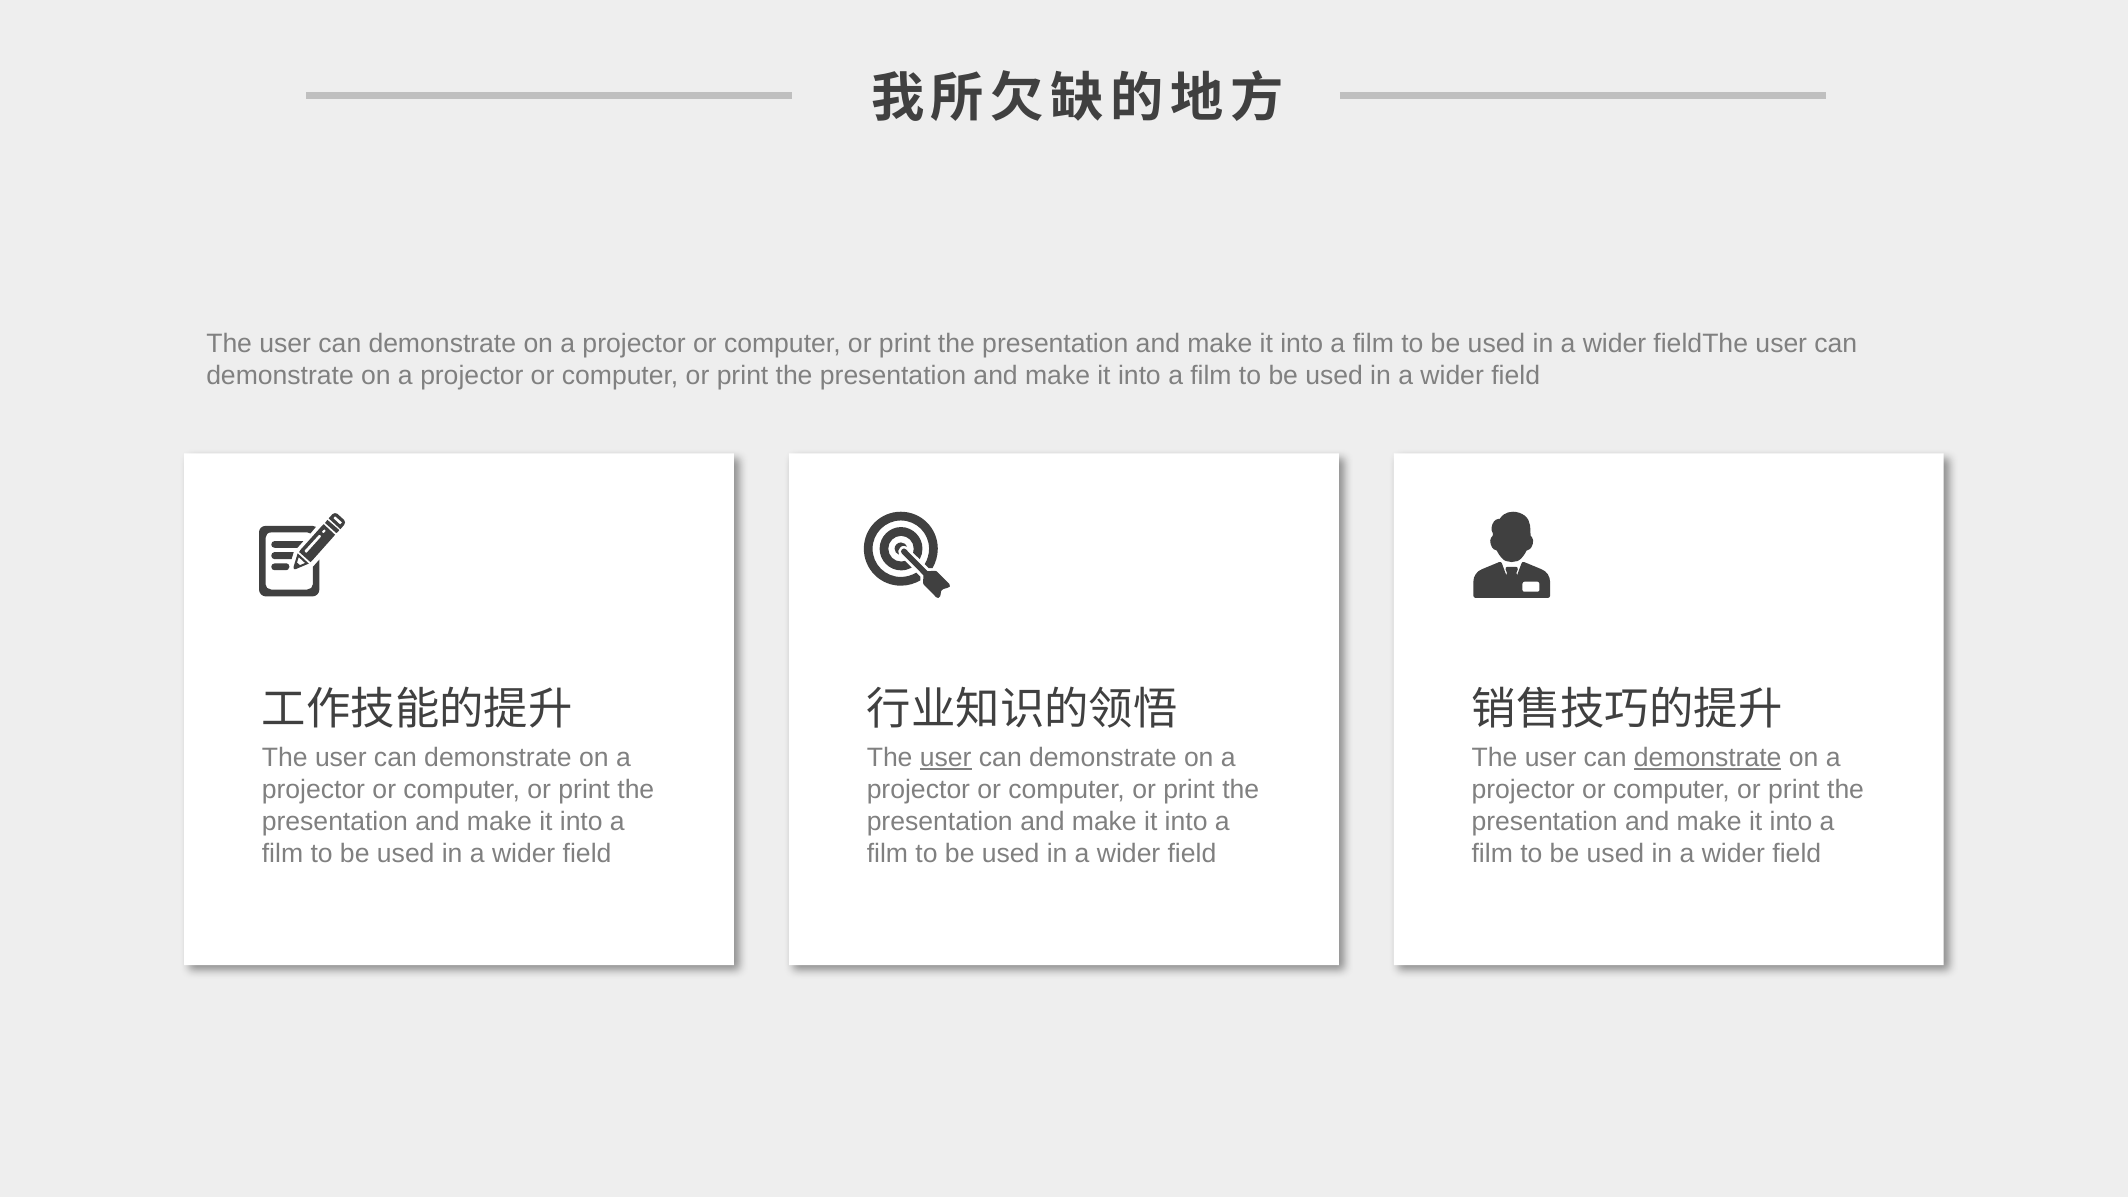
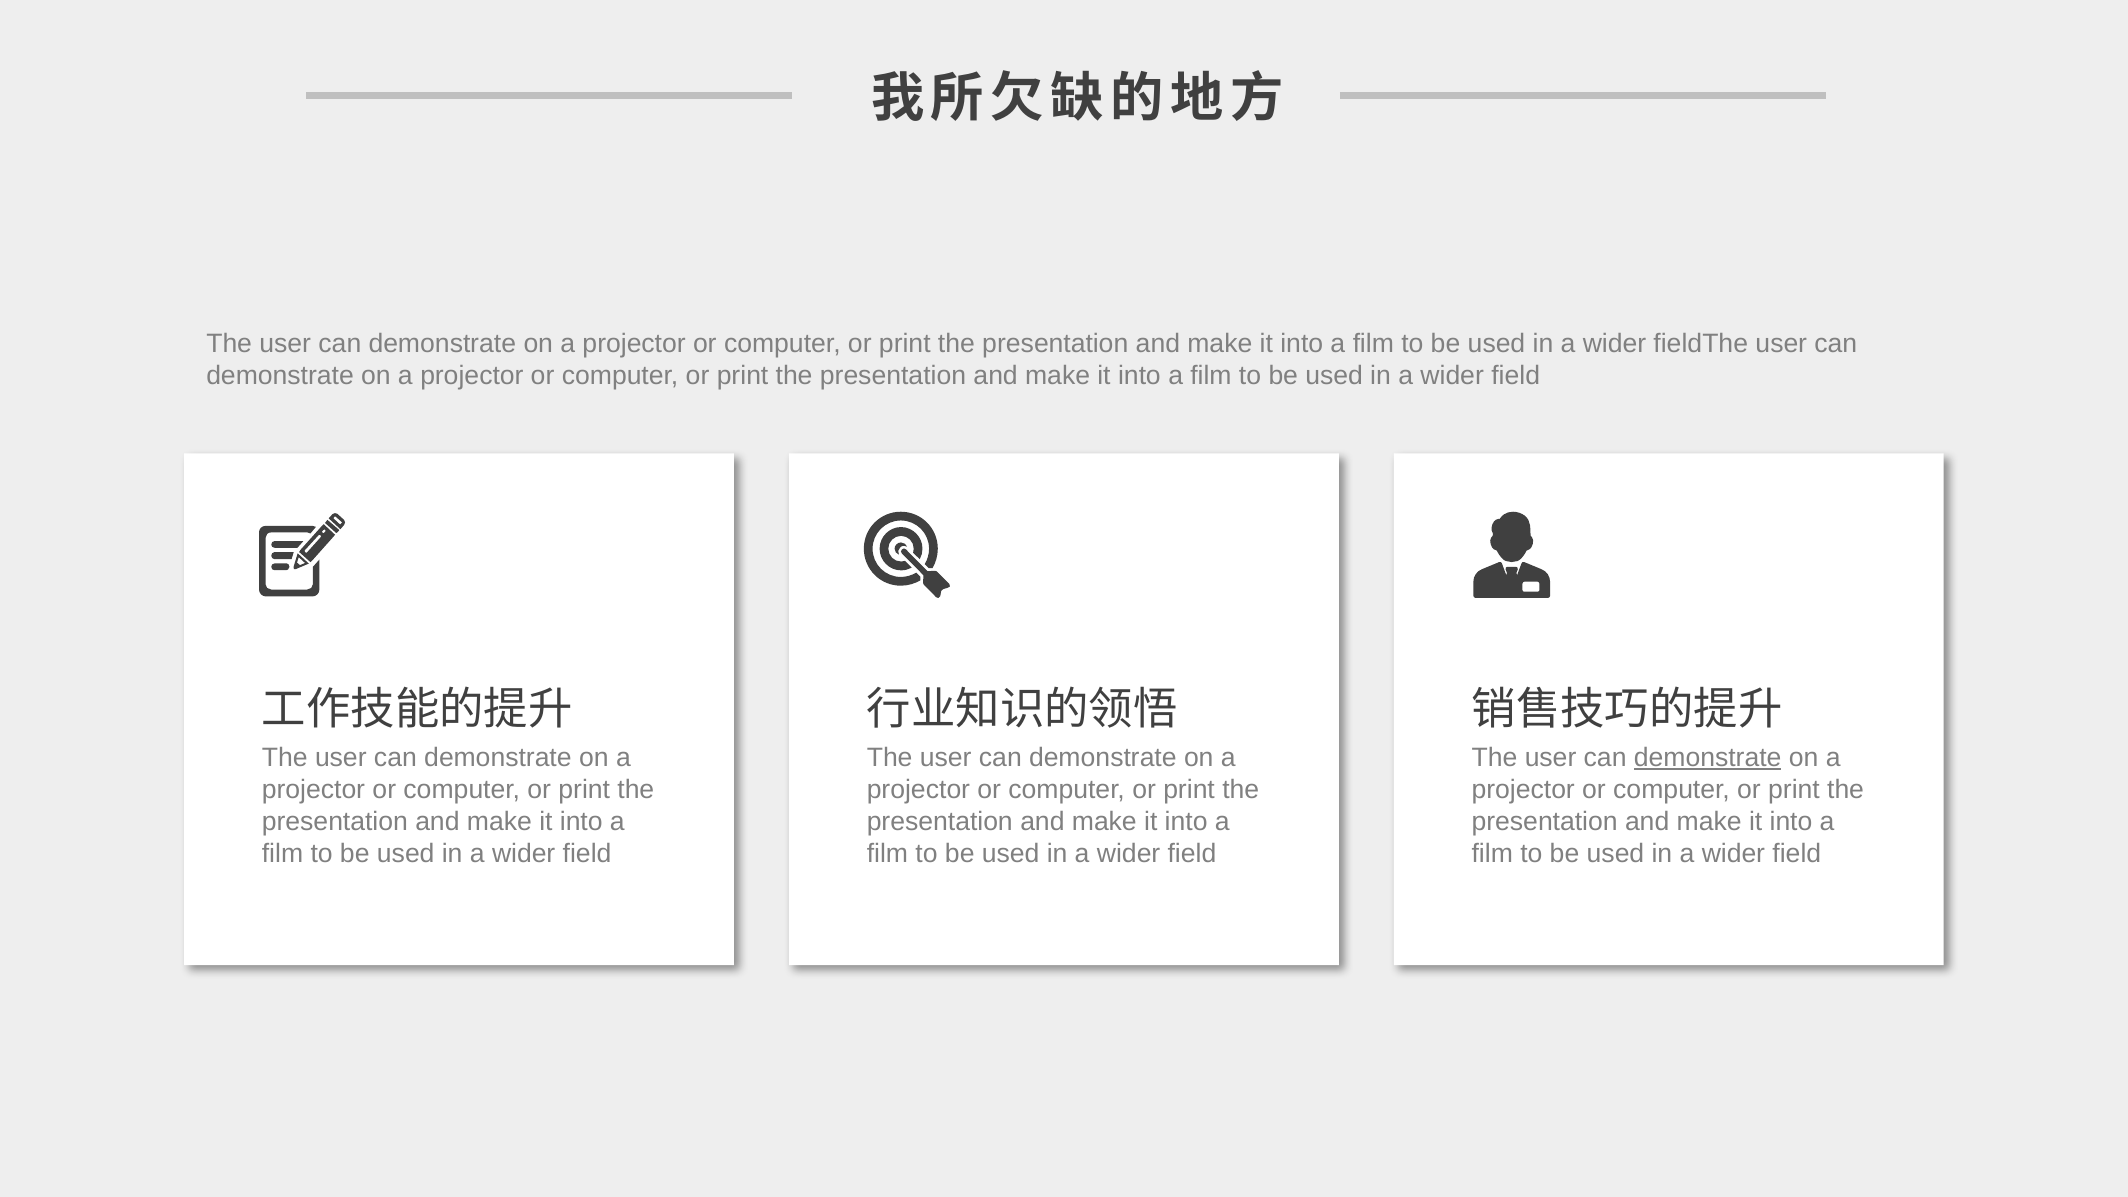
user underline: present -> none (946, 758)
